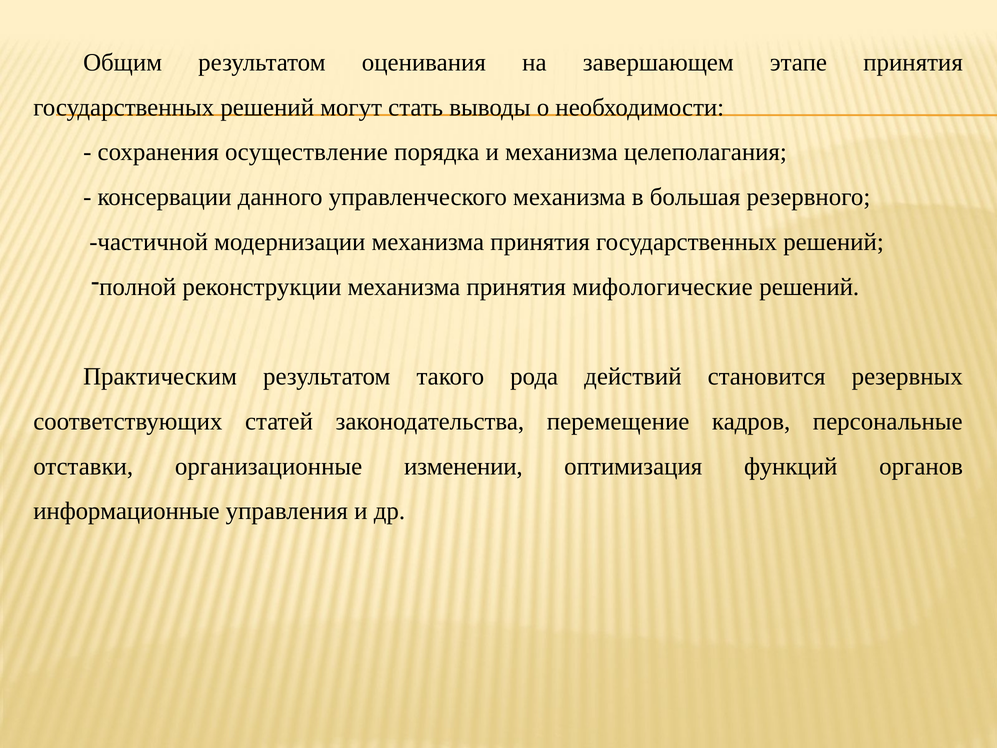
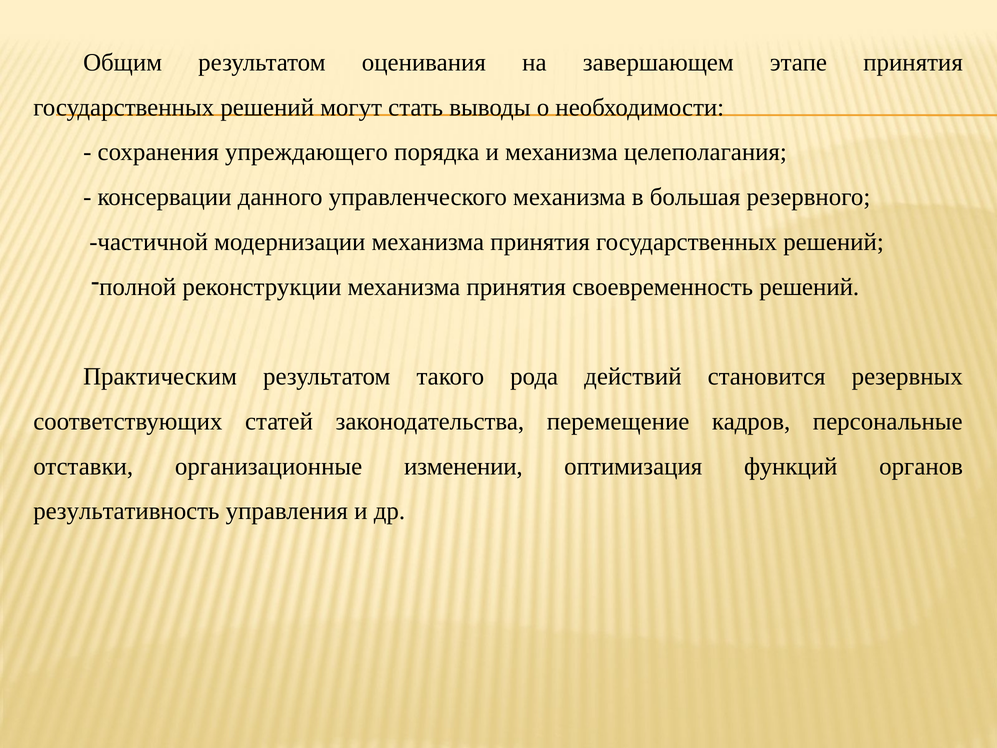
осуществление: осуществление -> упреждающего (306, 152)
мифологические: мифологические -> своевременность (663, 287)
информационные: информационные -> результативность (126, 511)
